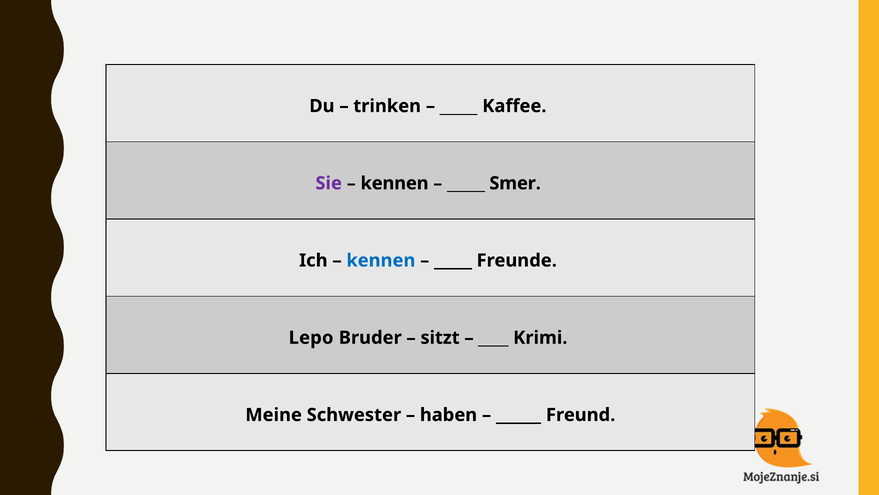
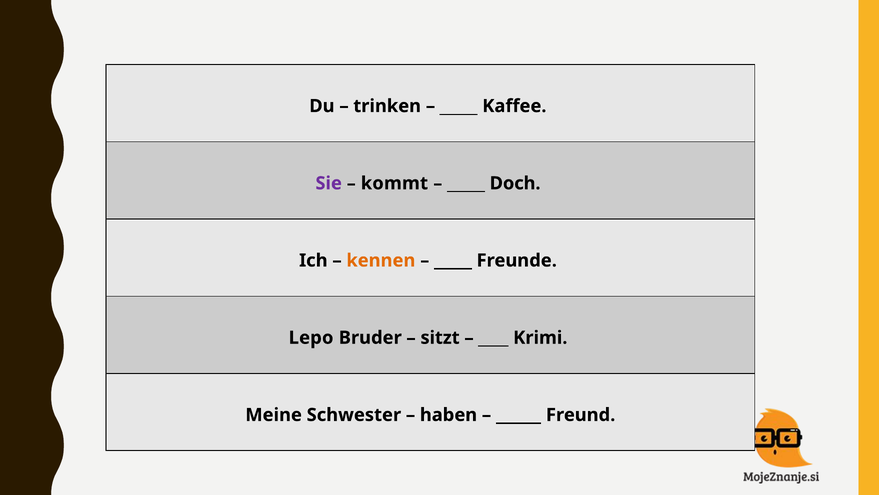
kennen: kennen -> kommt (394, 183)
Smer: Smer -> Doch (515, 183)
kennen colour: blue -> orange (381, 260)
